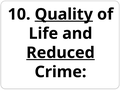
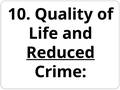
Quality underline: present -> none (64, 14)
